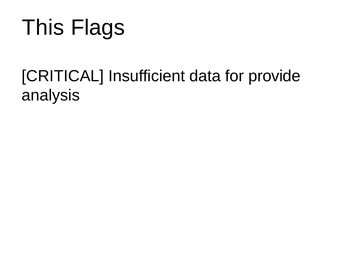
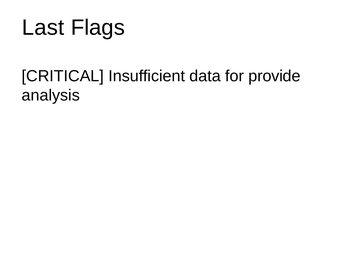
This: This -> Last (43, 27)
